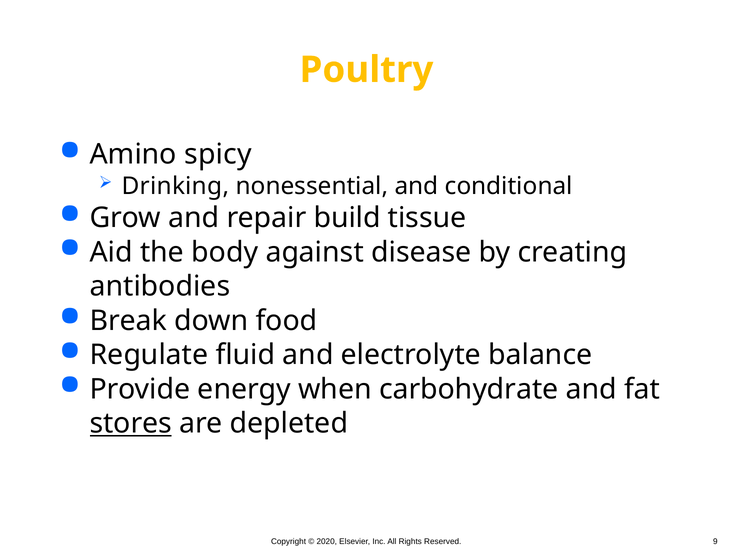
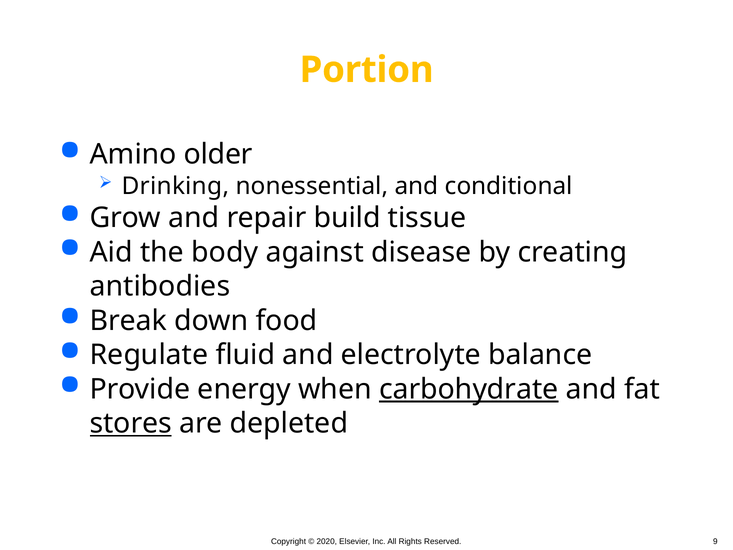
Poultry: Poultry -> Portion (367, 70)
spicy: spicy -> older (218, 154)
carbohydrate underline: none -> present (469, 389)
